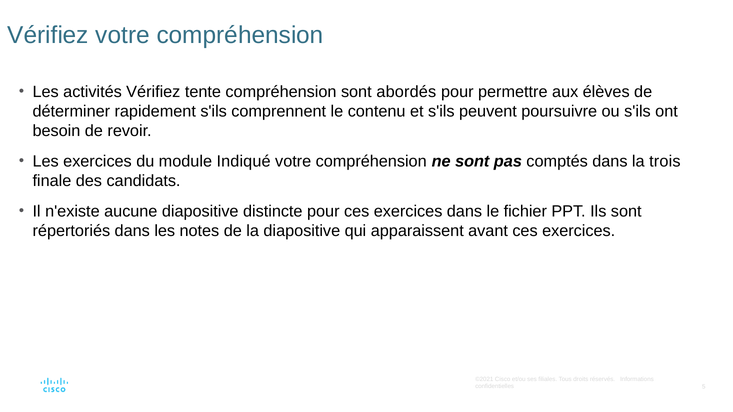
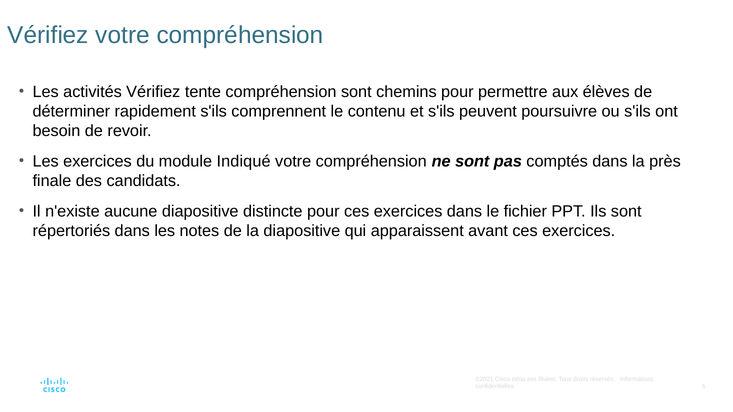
abordés: abordés -> chemins (406, 92)
trois: trois -> près (665, 162)
